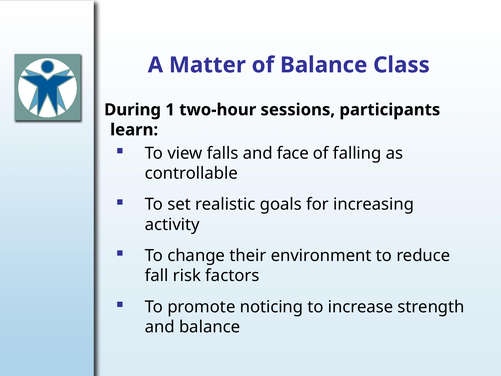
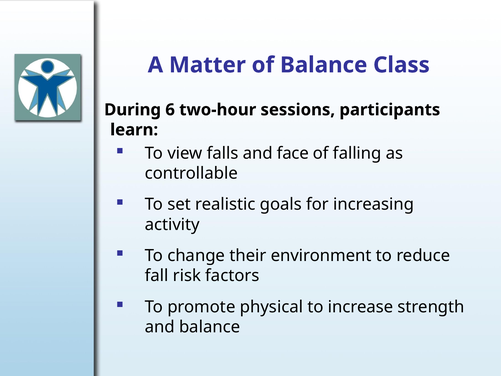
1: 1 -> 6 (170, 110)
noticing: noticing -> physical (271, 307)
